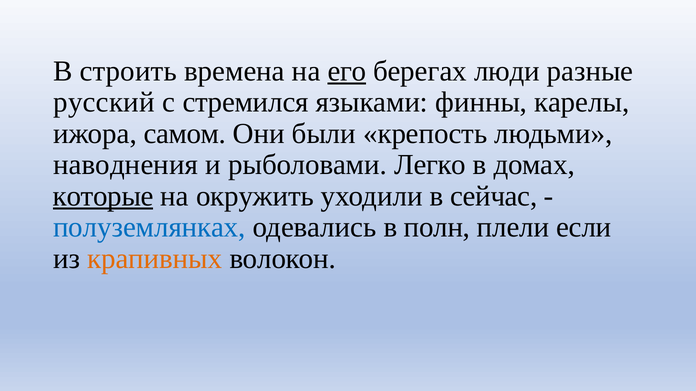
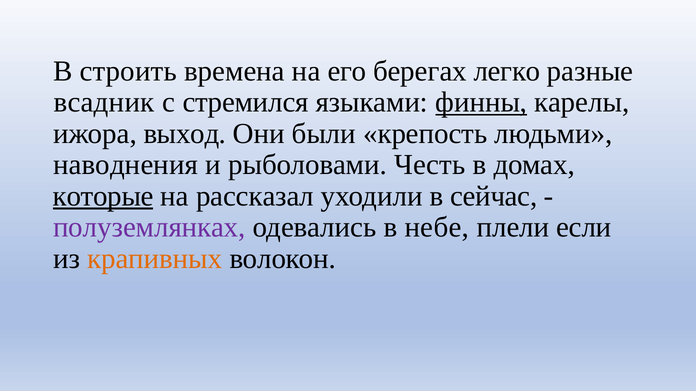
его underline: present -> none (347, 71)
люди: люди -> легко (507, 71)
русский: русский -> всадник (104, 102)
финны underline: none -> present (481, 102)
самом: самом -> выход (185, 134)
Легко: Легко -> Честь (430, 165)
окружить: окружить -> рассказал (255, 196)
полуземлянках colour: blue -> purple (149, 228)
полн: полн -> небе (437, 228)
